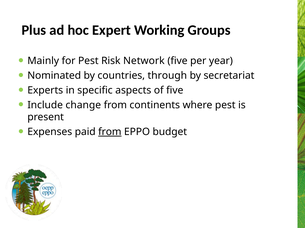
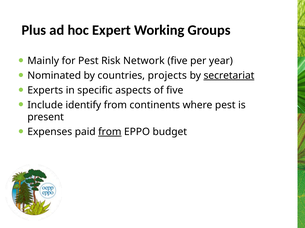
through: through -> projects (167, 76)
secretariat underline: none -> present (229, 76)
change: change -> identify (83, 105)
